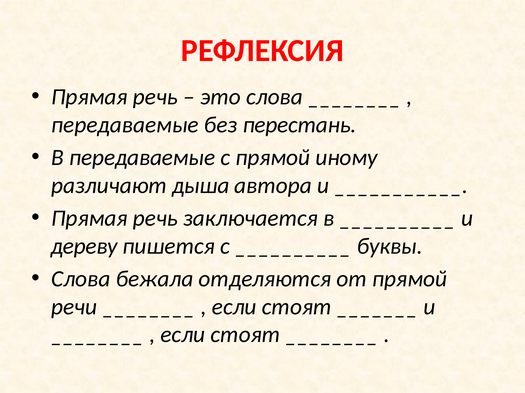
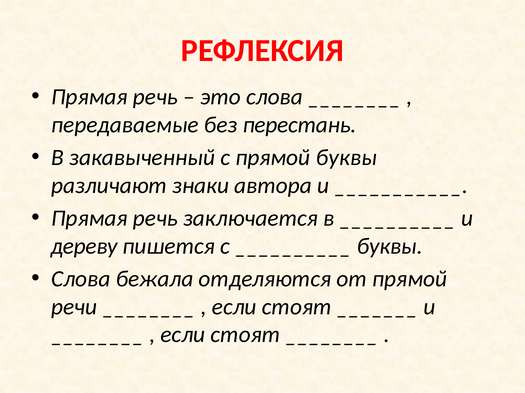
В передаваемые: передаваемые -> закавыченный (142, 158)
прямой иному: иному -> буквы (346, 158)
дыша: дыша -> знаки (201, 186)
